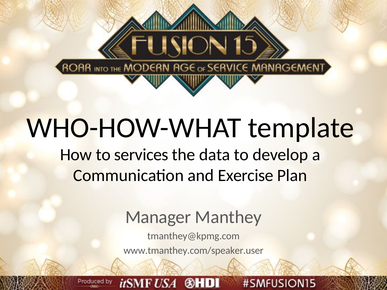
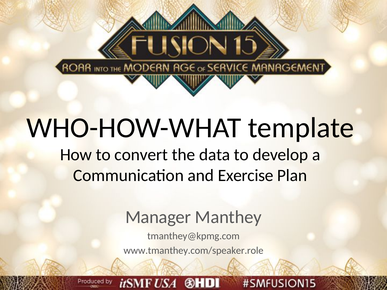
services: services -> convert (141, 155)
www.tmanthey.com/speaker.user: www.tmanthey.com/speaker.user -> www.tmanthey.com/speaker.role (193, 251)
